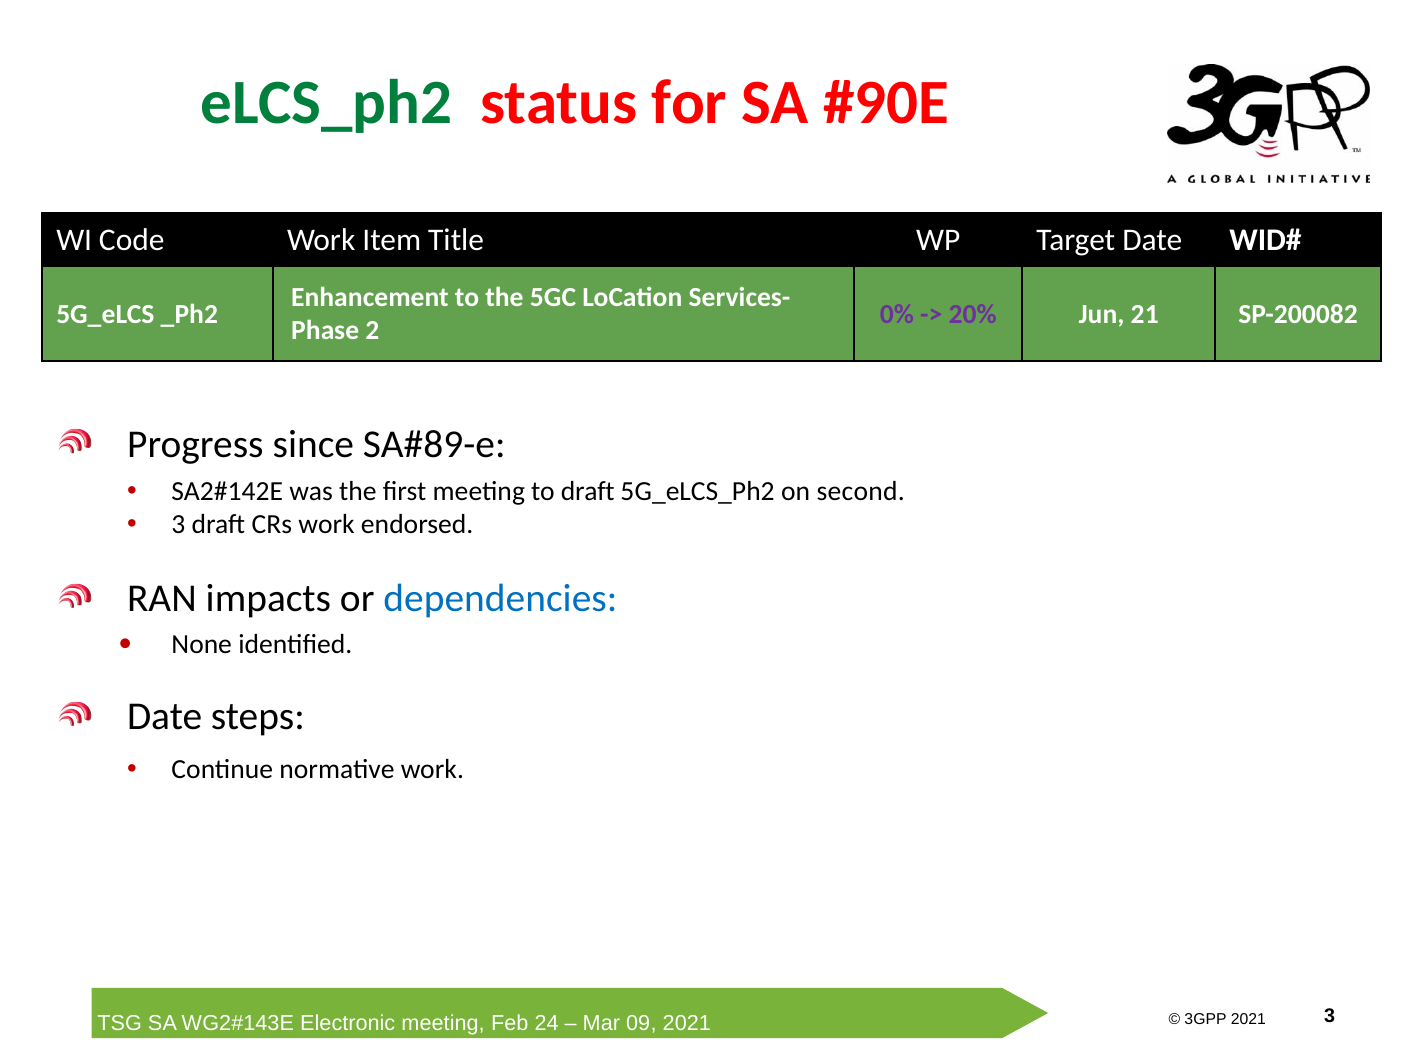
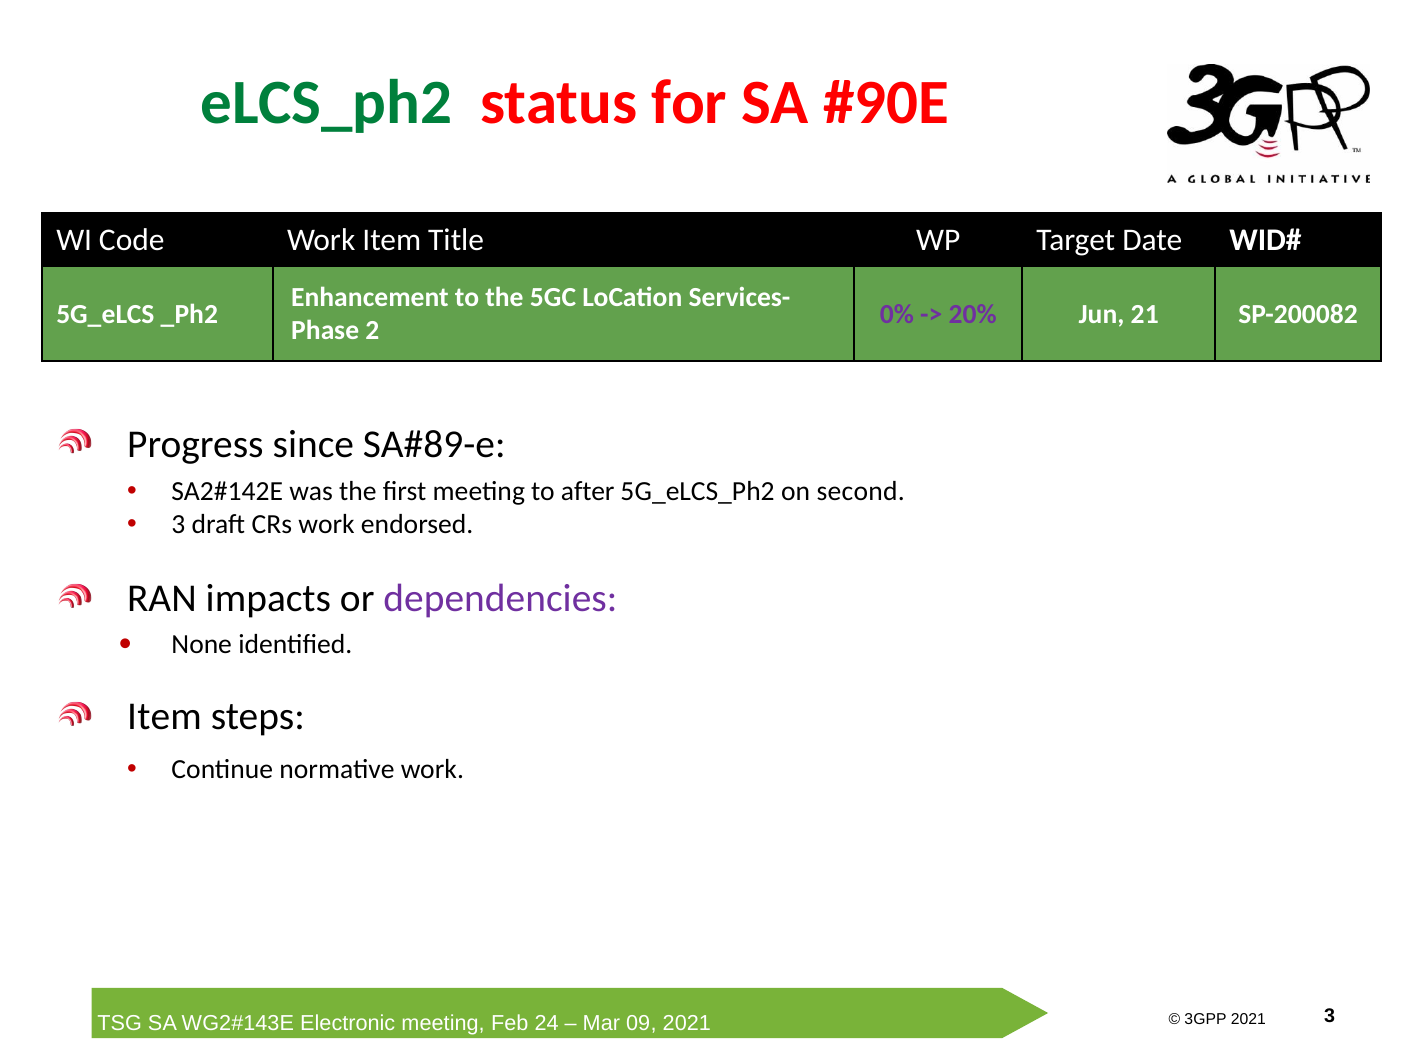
to draft: draft -> after (588, 492)
dependencies colour: blue -> purple (500, 599)
Date: Date -> Item (165, 717)
